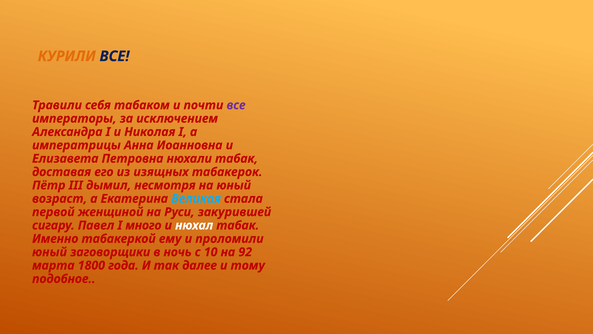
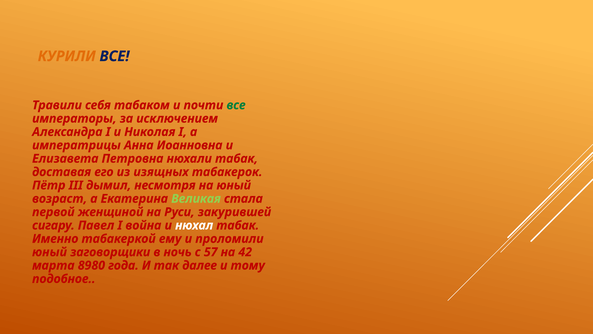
все colour: purple -> green (236, 105)
Великая colour: light blue -> light green (196, 198)
много: много -> война (143, 225)
10: 10 -> 57 (211, 252)
92: 92 -> 42 (245, 252)
1800: 1800 -> 8980 (91, 265)
